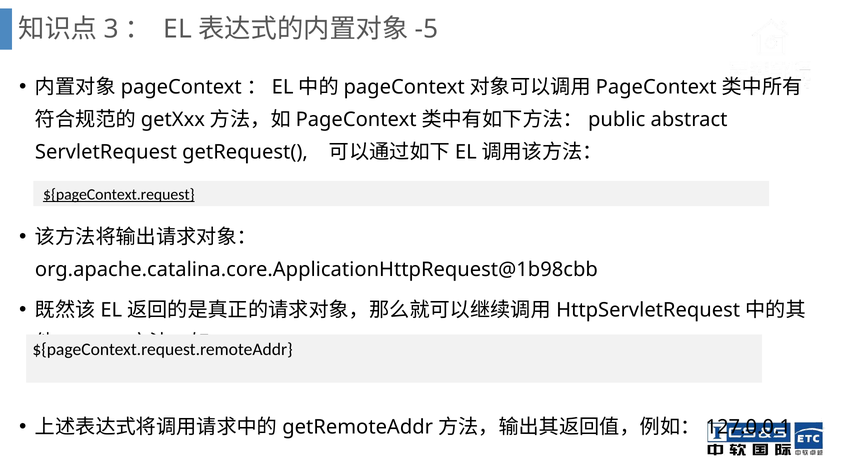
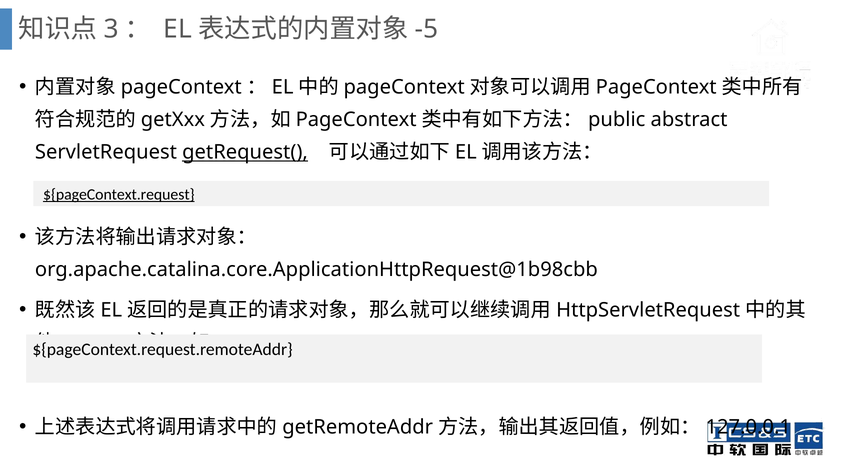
getRequest( underline: none -> present (245, 152)
